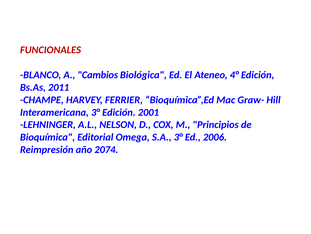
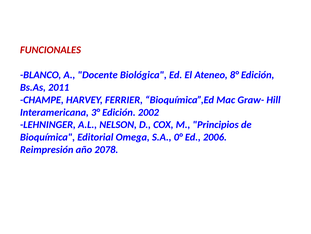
Cambios: Cambios -> Docente (98, 75)
4°: 4° -> 8° (234, 75)
2001: 2001 -> 2002 (148, 112)
S.A 3°: 3° -> 0° (178, 137)
2074: 2074 -> 2078 (106, 149)
